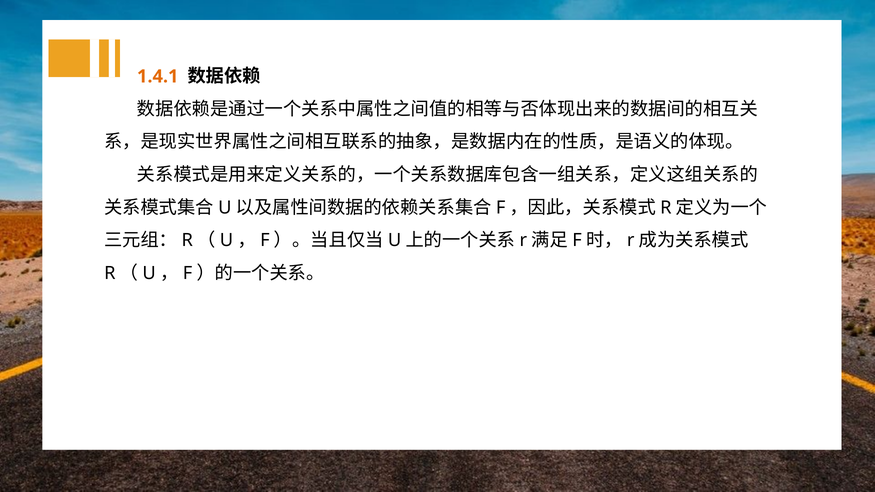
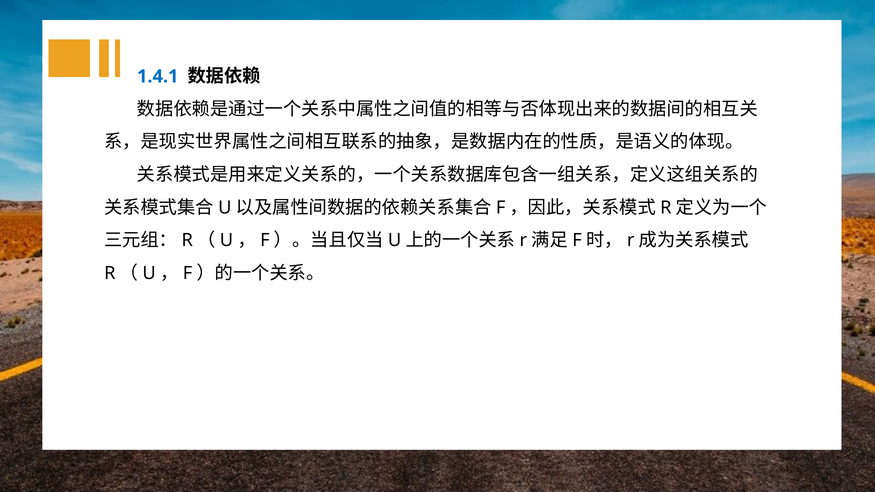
1.4.1 colour: orange -> blue (158, 76)
